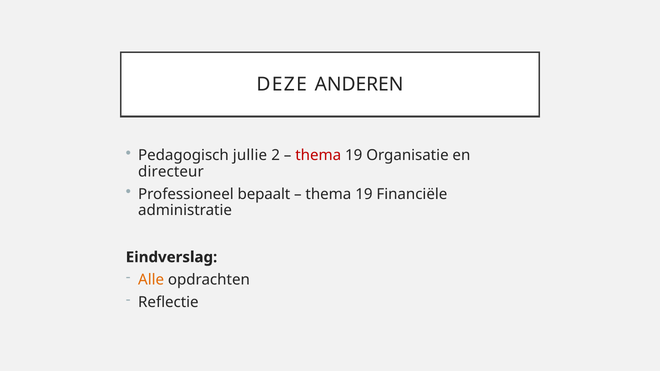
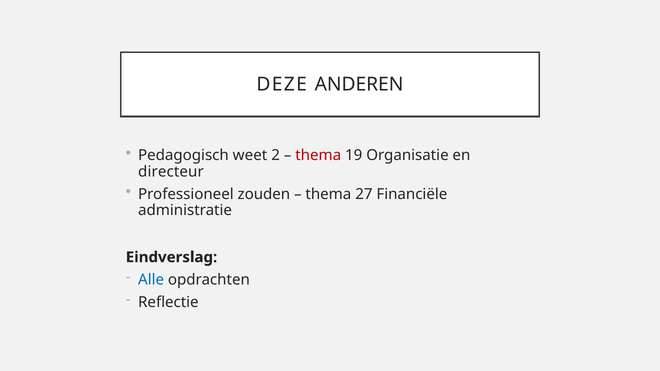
jullie: jullie -> weet (250, 155)
bepaalt: bepaalt -> zouden (264, 194)
19: 19 -> 27 (364, 194)
Alle colour: orange -> blue (151, 280)
